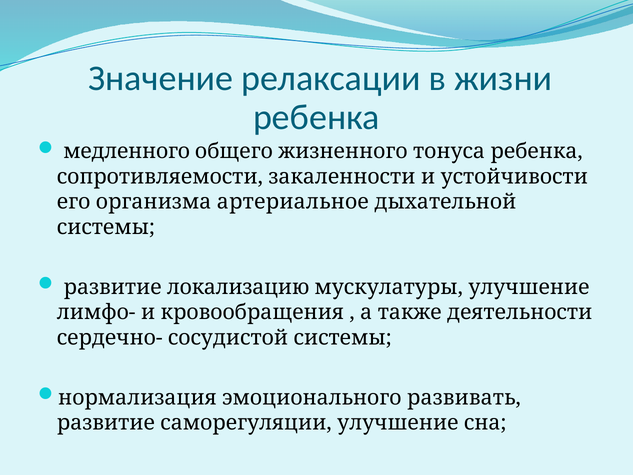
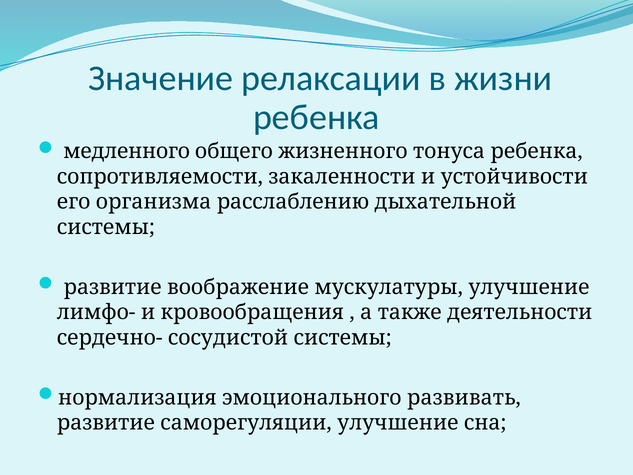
артериальное: артериальное -> расслаблению (293, 202)
локализацию: локализацию -> воображение (238, 287)
